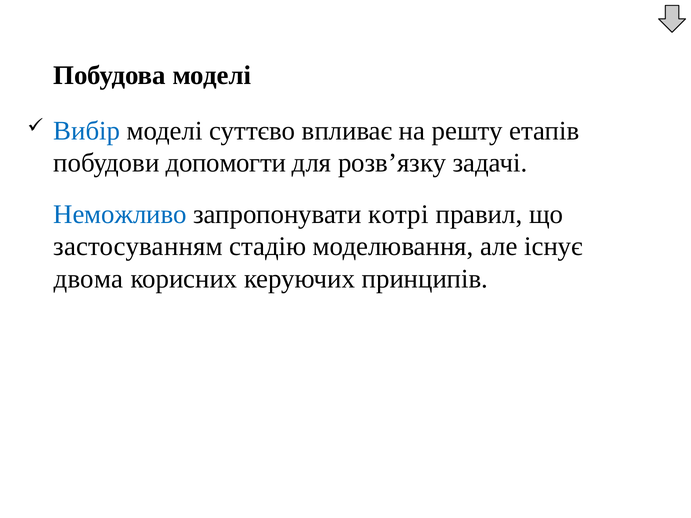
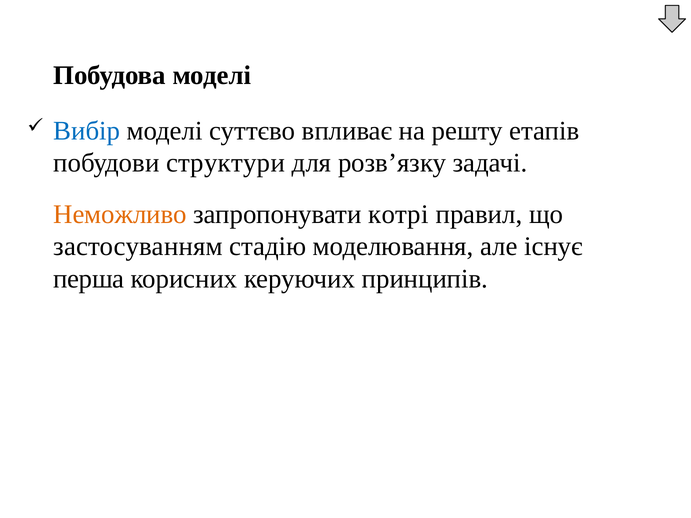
допомогти: допомогти -> структури (226, 163)
Неможливо colour: blue -> orange (120, 214)
двома: двома -> перша (89, 279)
